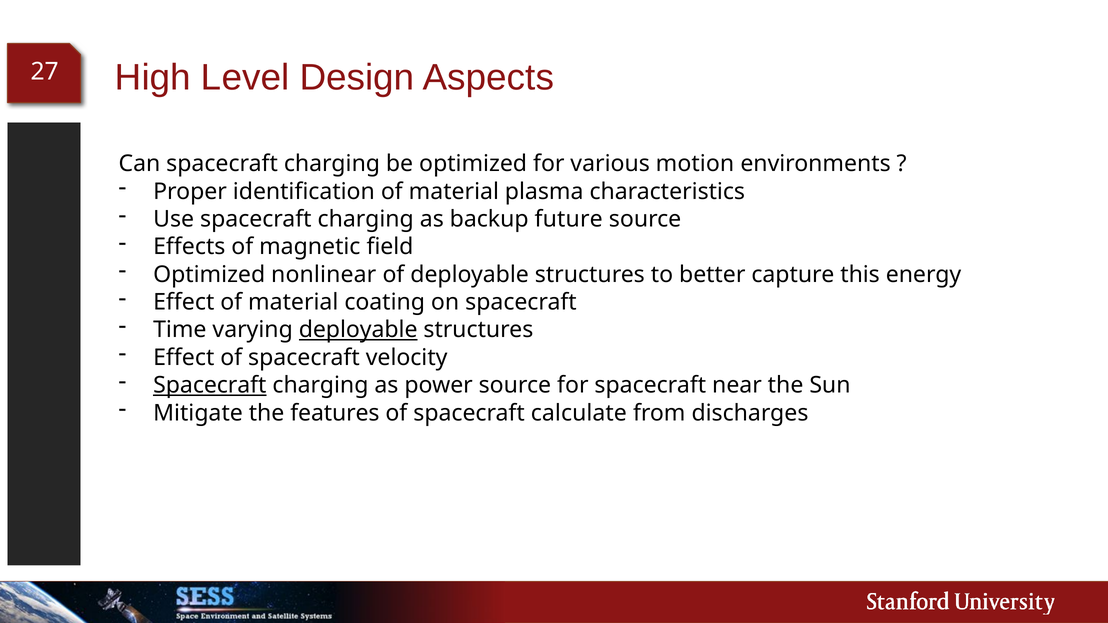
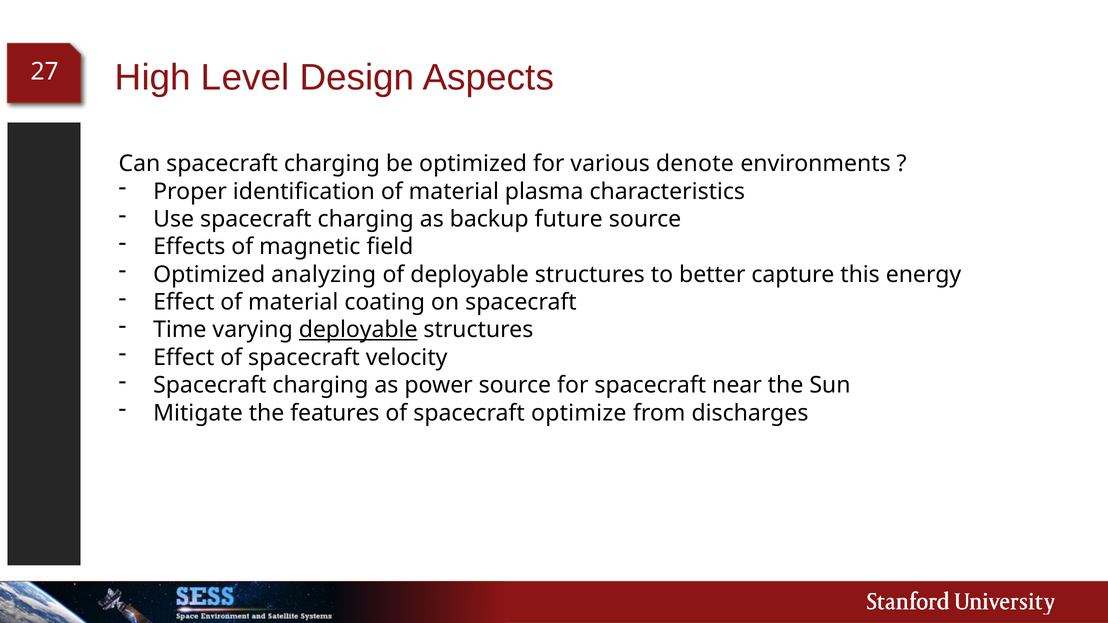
motion: motion -> denote (695, 164)
nonlinear: nonlinear -> analyzing (324, 275)
Spacecraft underline: present -> none (210, 385)
calculate: calculate -> optimize (579, 413)
